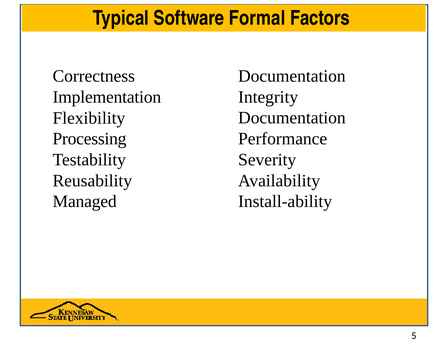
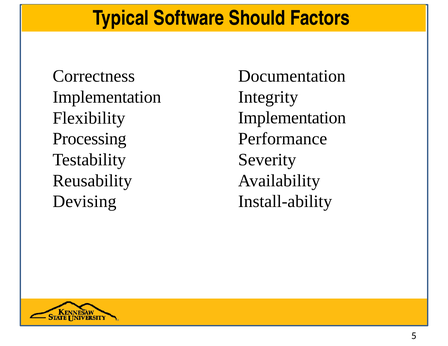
Formal: Formal -> Should (257, 18)
Documentation: Documentation -> Implementation (292, 118)
Managed: Managed -> Devising (85, 202)
